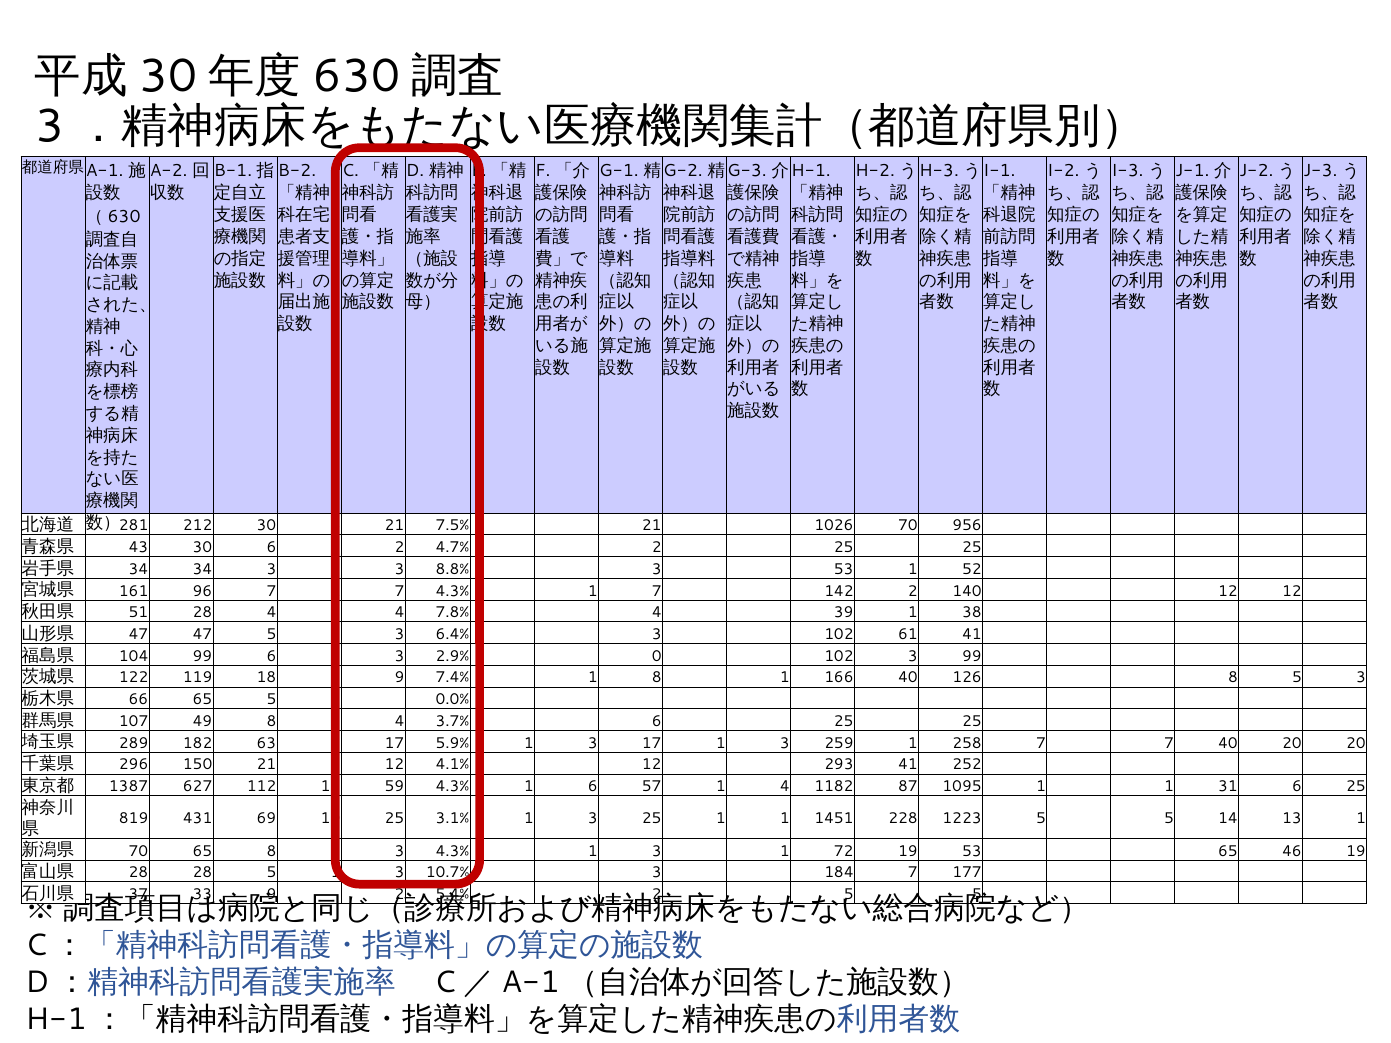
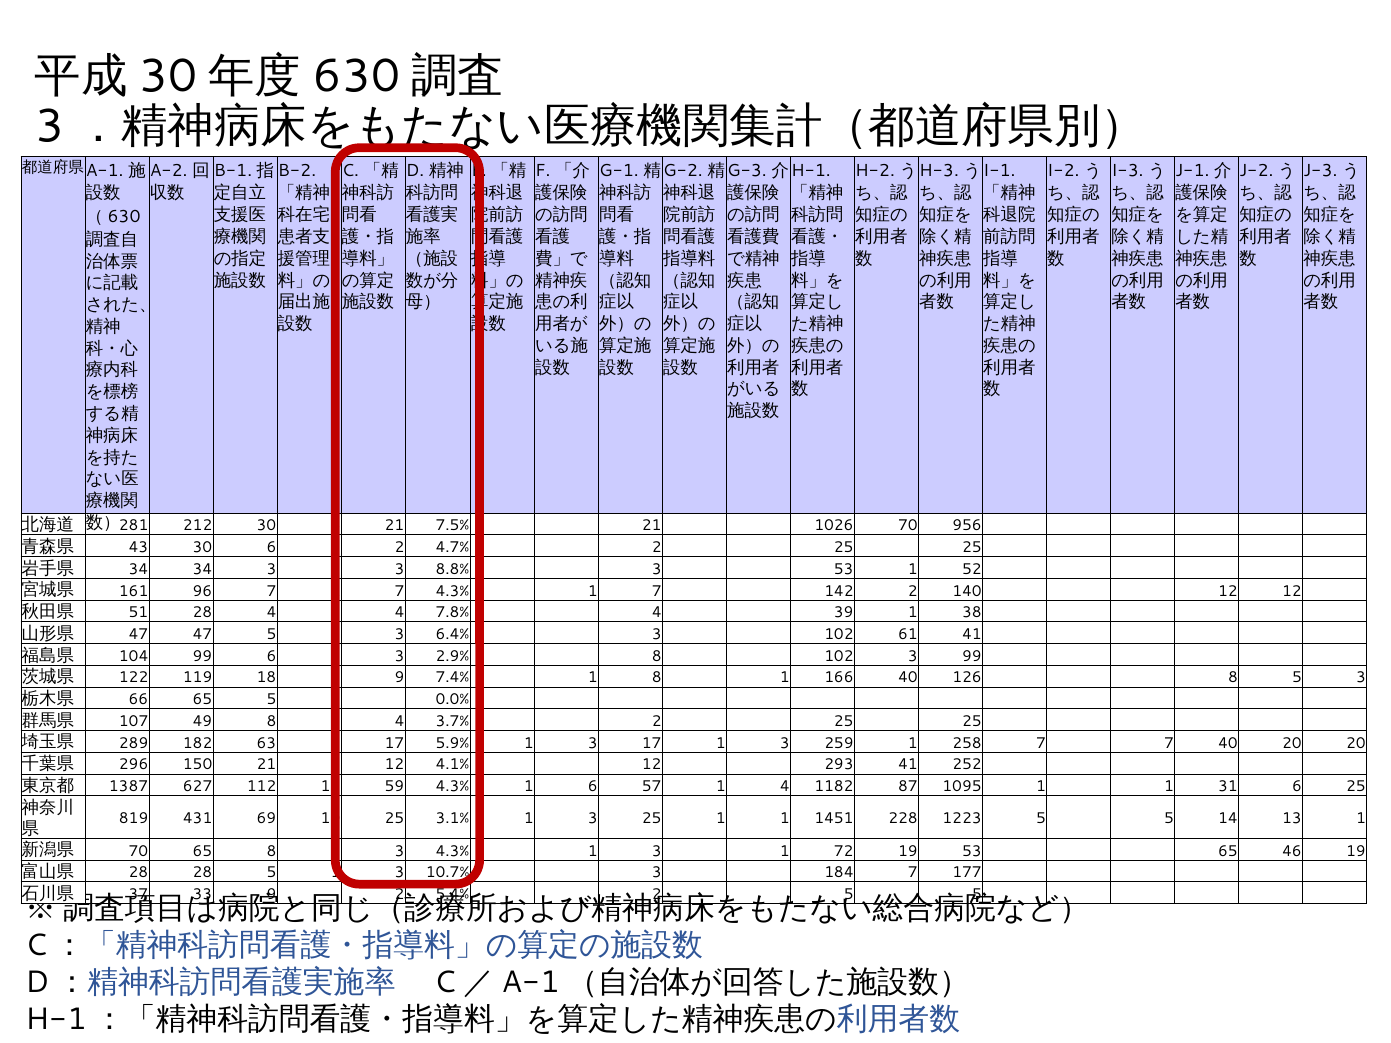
2.9% 0: 0 -> 8 (657, 656)
3.7% 6: 6 -> 2 (657, 722)
